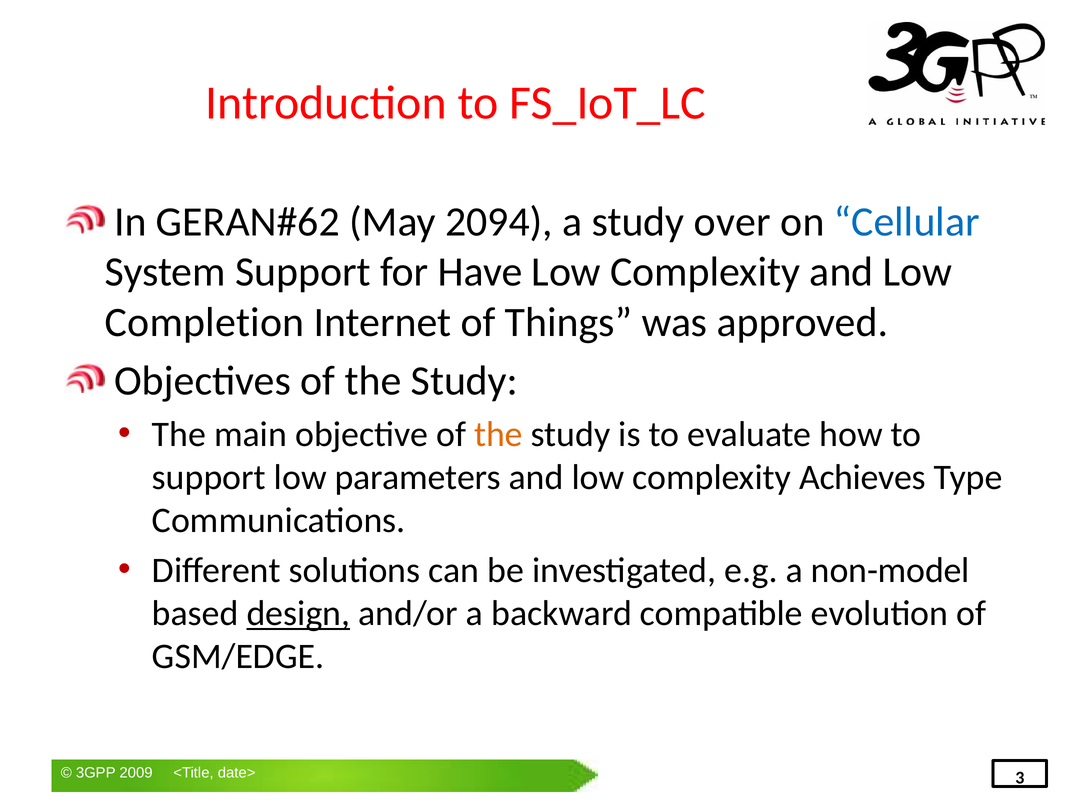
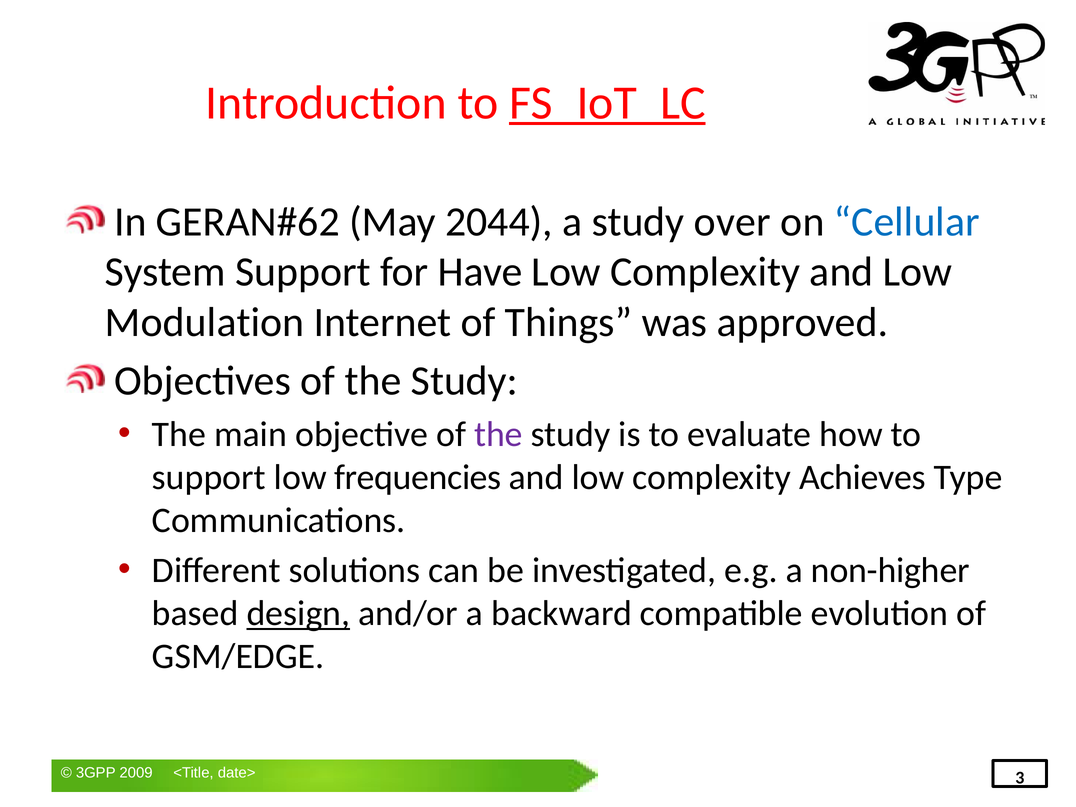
FS_IoT_LC underline: none -> present (607, 103)
2094: 2094 -> 2044 (499, 222)
Completion: Completion -> Modulation (205, 322)
the colour: orange -> purple (498, 434)
parameters: parameters -> frequencies (418, 477)
non-model: non-model -> non-higher (890, 571)
